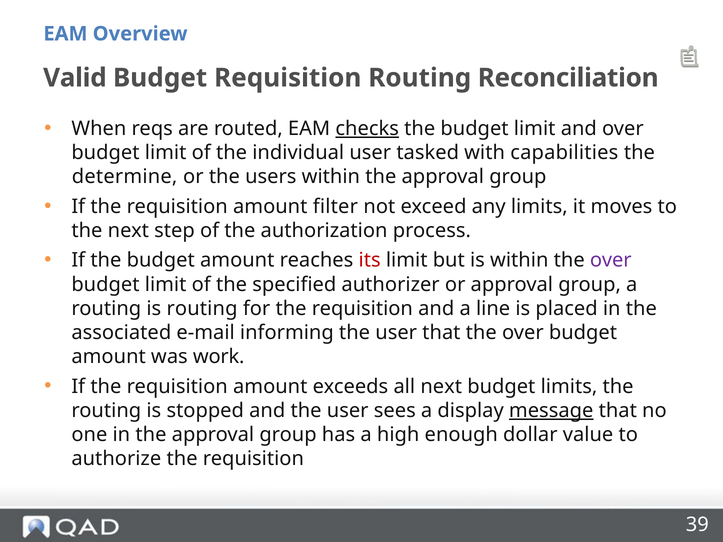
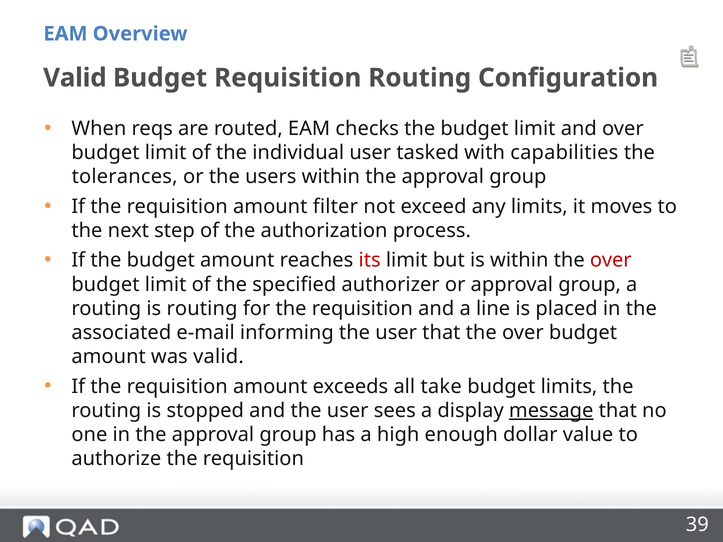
Reconciliation: Reconciliation -> Configuration (568, 78)
checks underline: present -> none (367, 129)
determine: determine -> tolerances (125, 177)
over colour: purple -> red (611, 260)
was work: work -> valid (218, 357)
all next: next -> take (441, 387)
